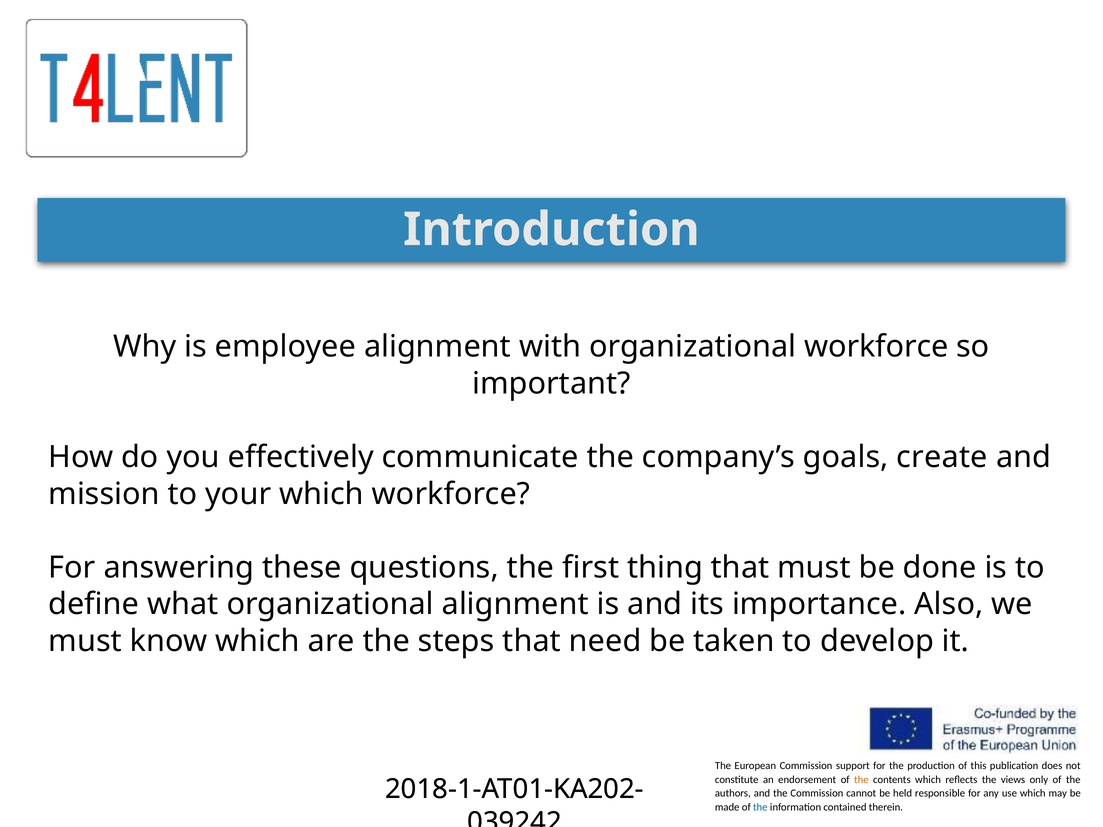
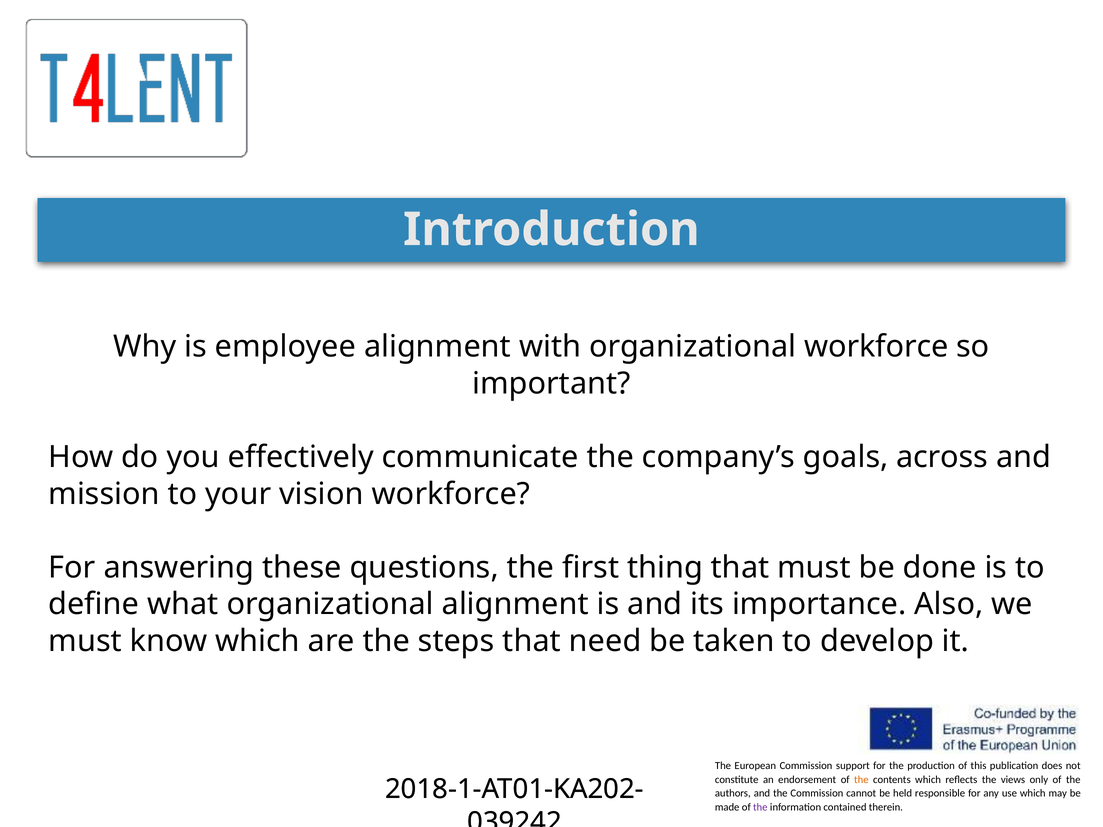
create: create -> across (942, 457)
your which: which -> vision (321, 494)
the colour: blue -> purple (760, 807)
